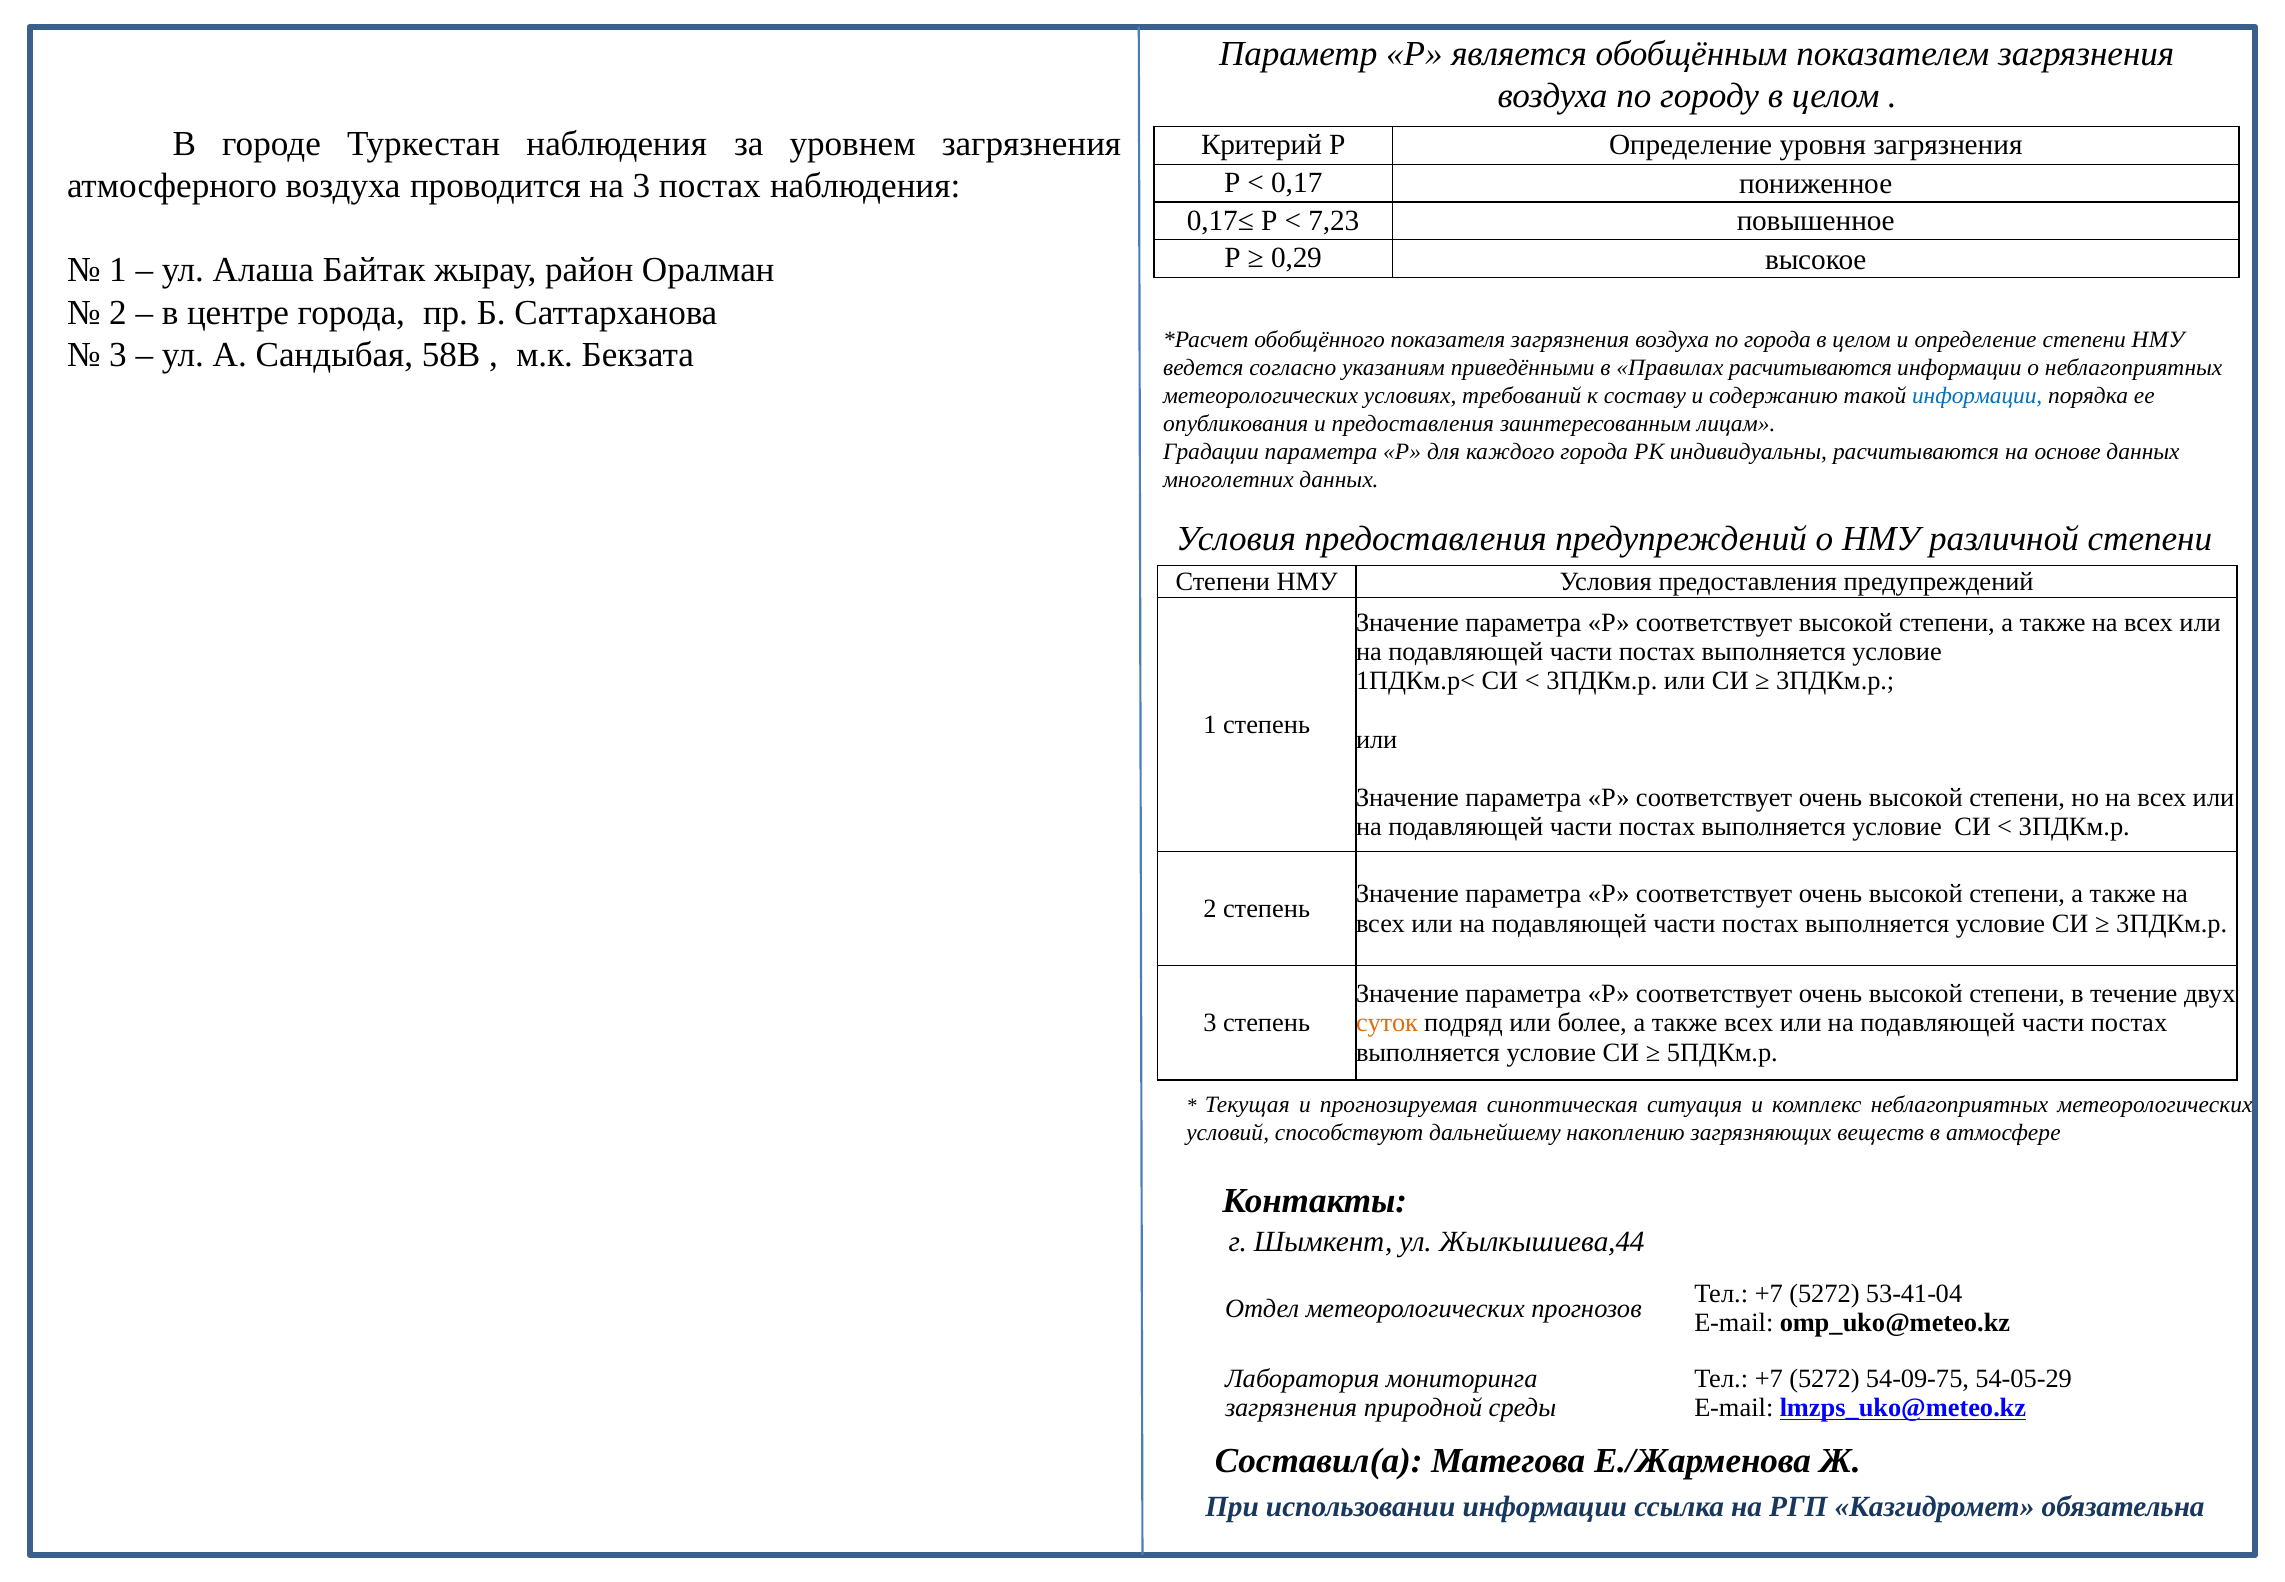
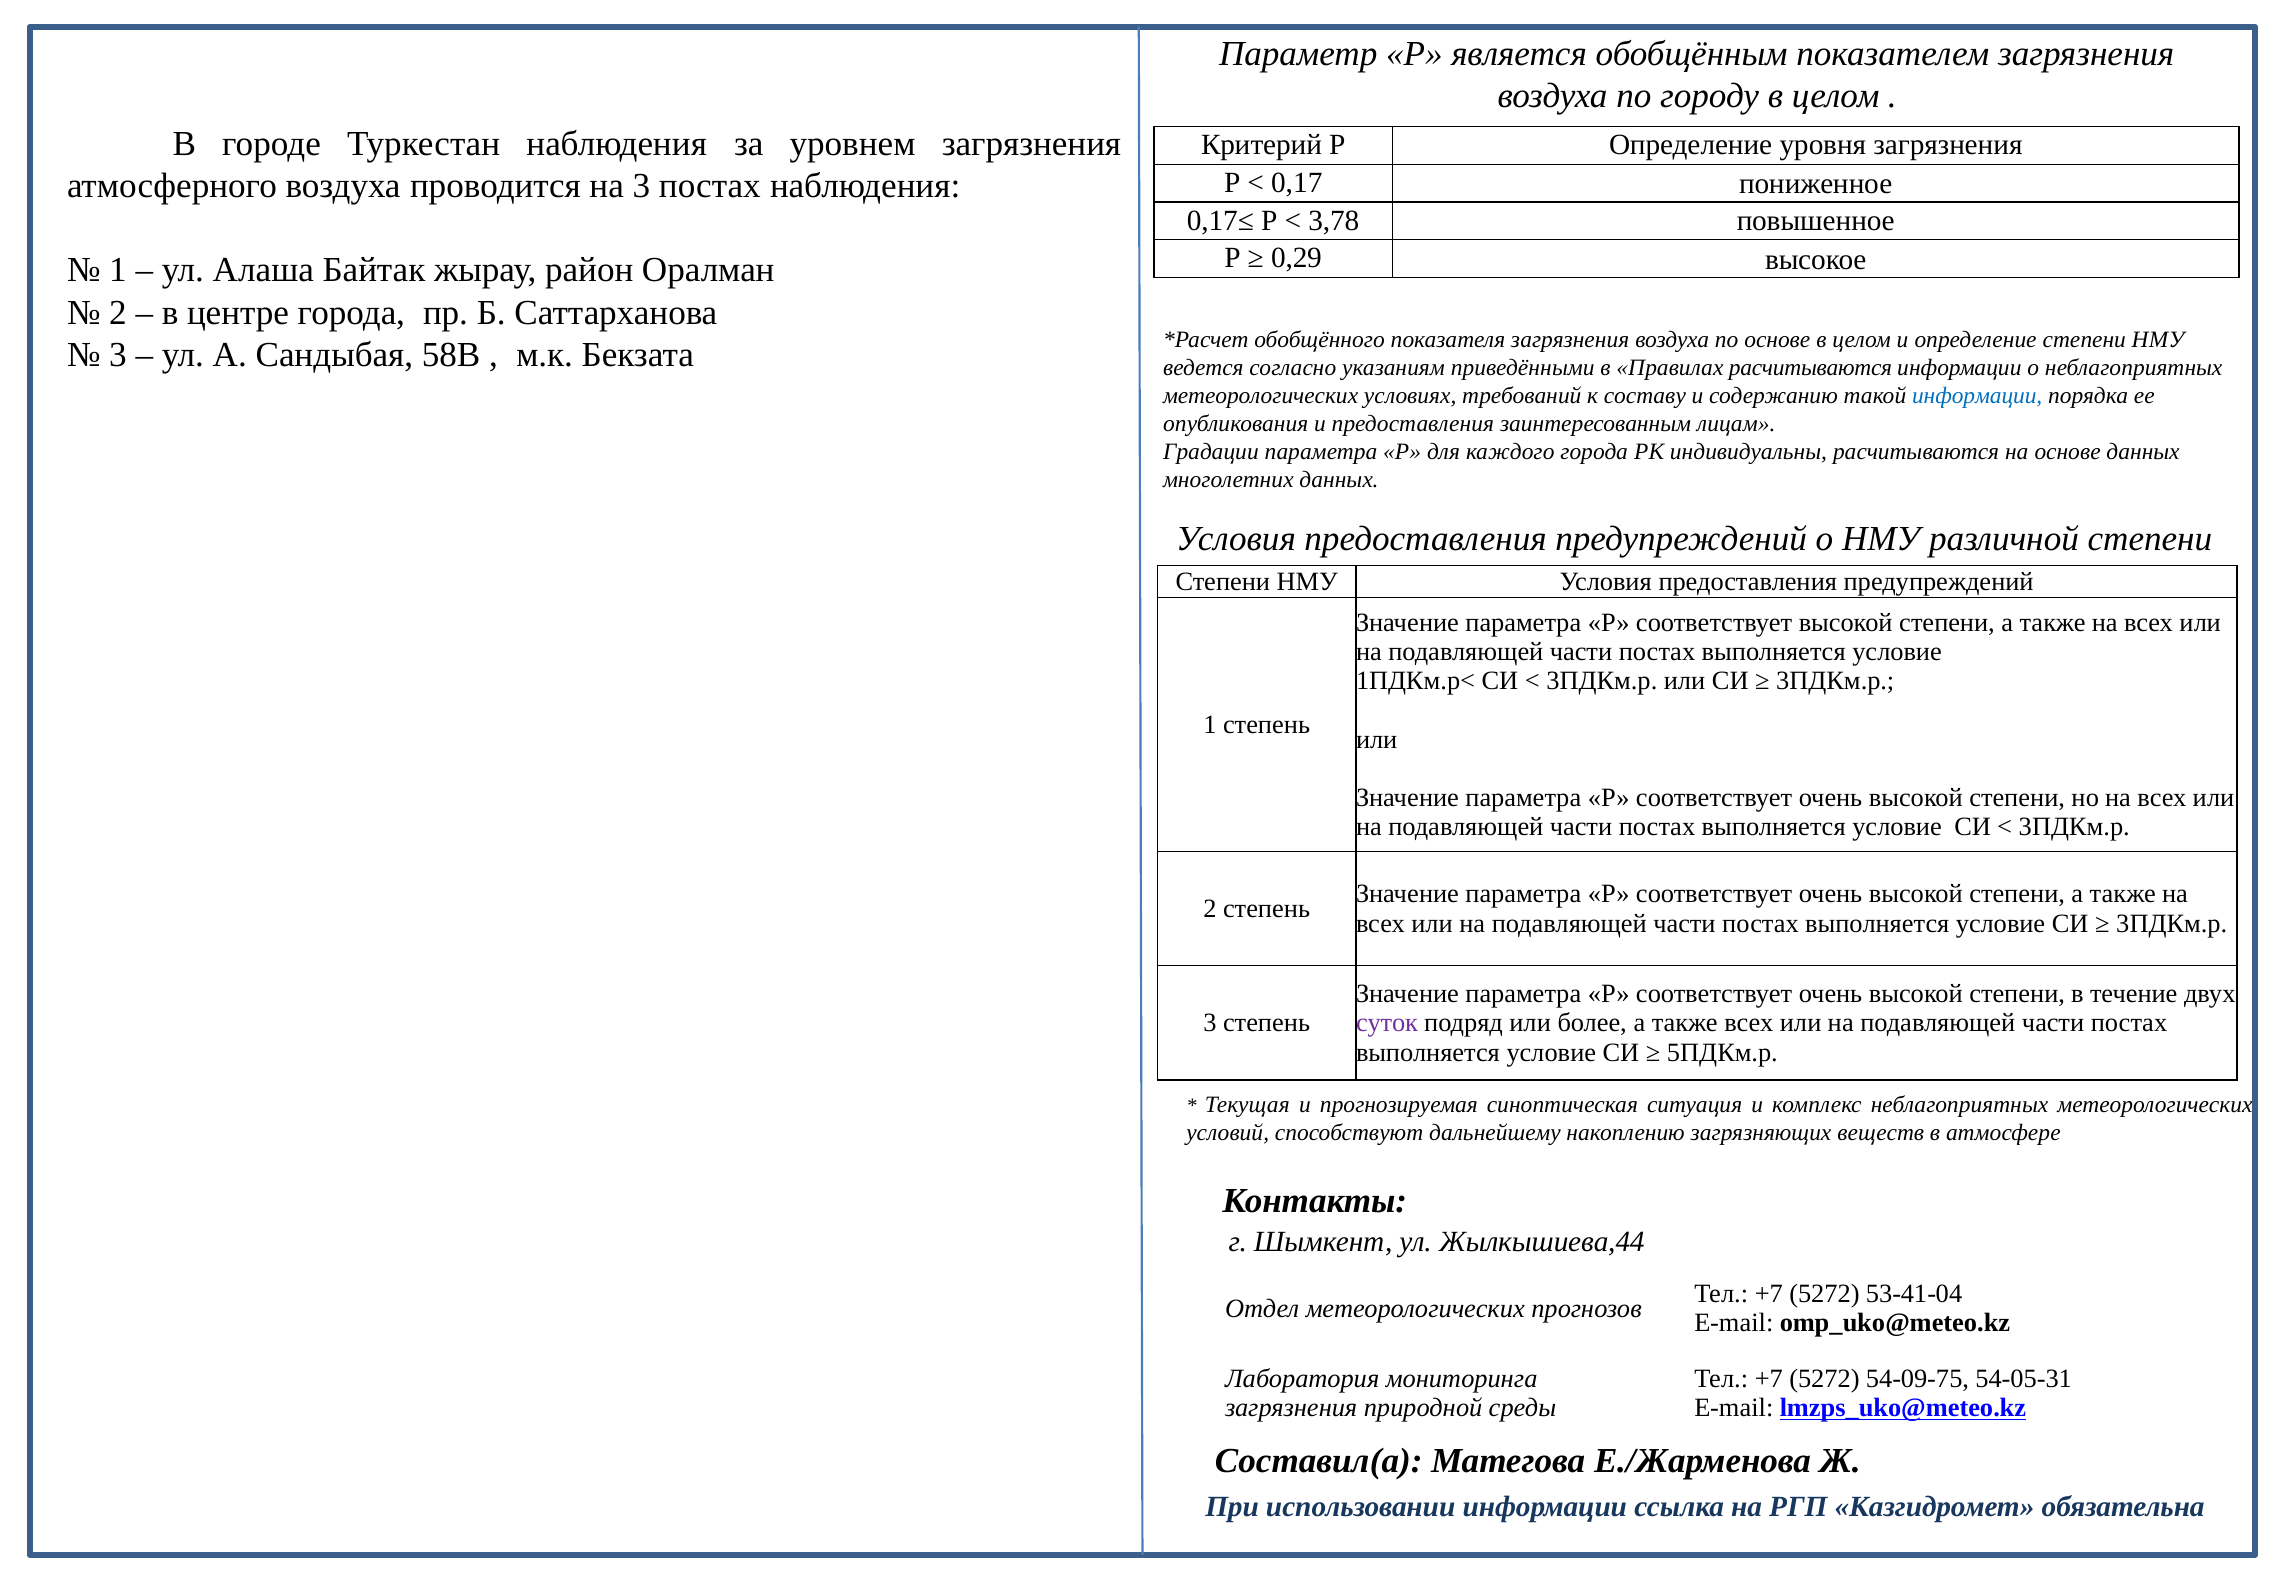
7,23: 7,23 -> 3,78 (1334, 220)
по города: города -> основе (1777, 339)
суток colour: orange -> purple (1387, 1023)
54-05-29: 54-05-29 -> 54-05-31 (2024, 1378)
